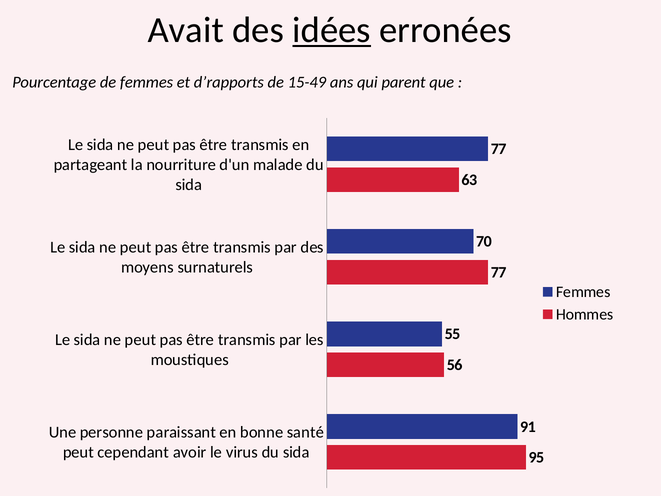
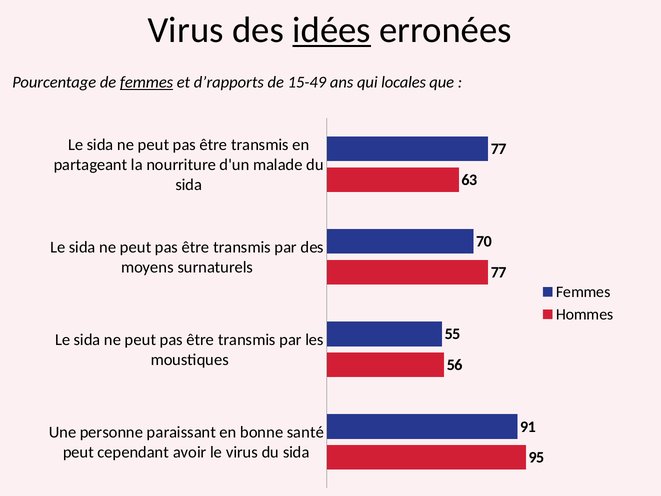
Avait: Avait -> Virus (186, 30)
femmes underline: none -> present (147, 82)
parent: parent -> locales (404, 82)
